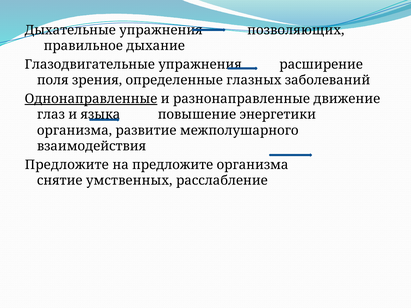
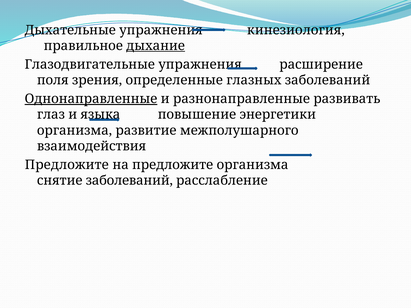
позволяющих: позволяющих -> кинезиология (296, 30)
дыхание underline: none -> present (156, 46)
движение: движение -> развивать (347, 99)
снятие умственных: умственных -> заболеваний (129, 181)
